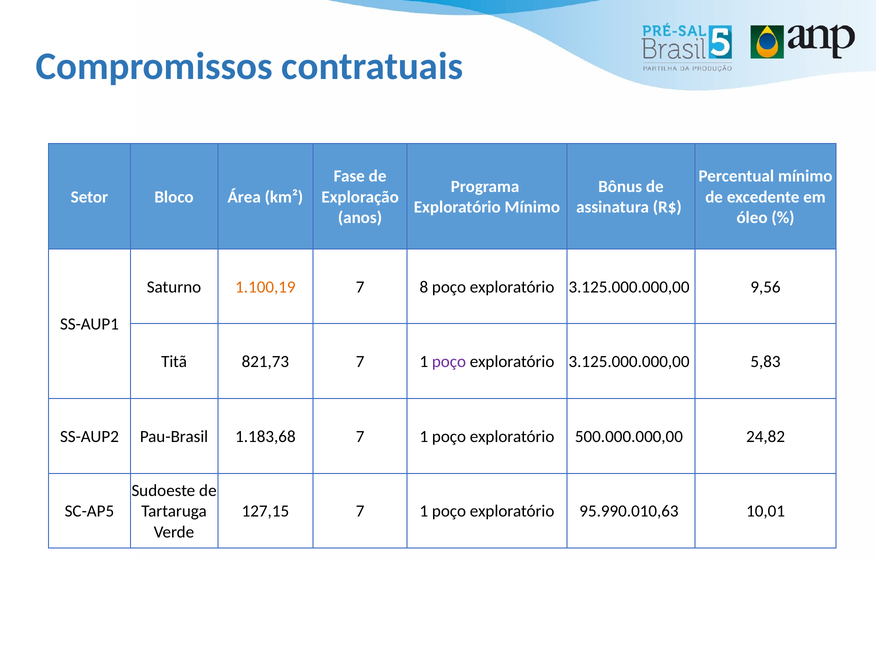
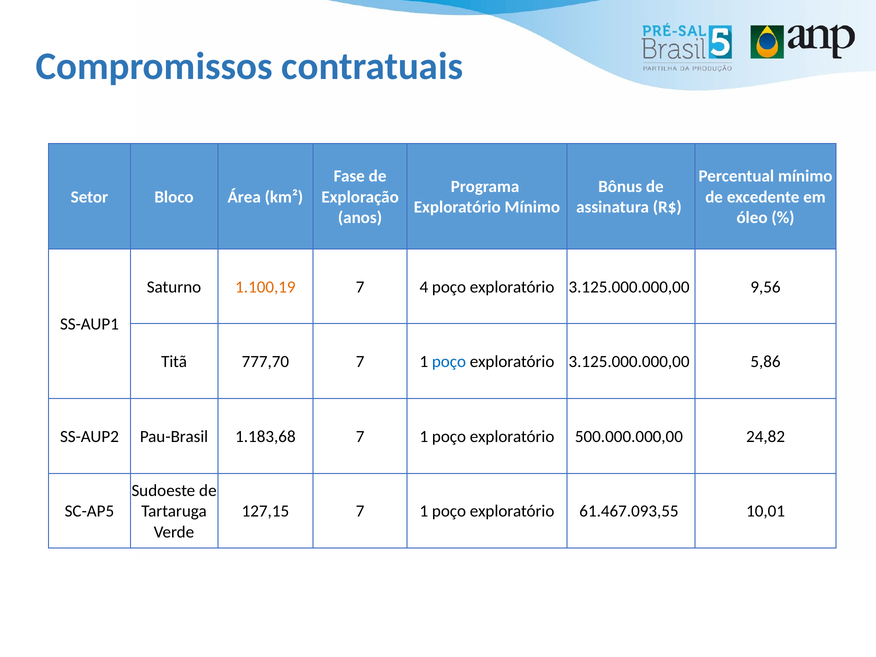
8: 8 -> 4 (424, 287)
821,73: 821,73 -> 777,70 (265, 362)
poço colour: purple -> blue (449, 362)
5,83: 5,83 -> 5,86 (766, 362)
95.990.010,63: 95.990.010,63 -> 61.467.093,55 (629, 511)
